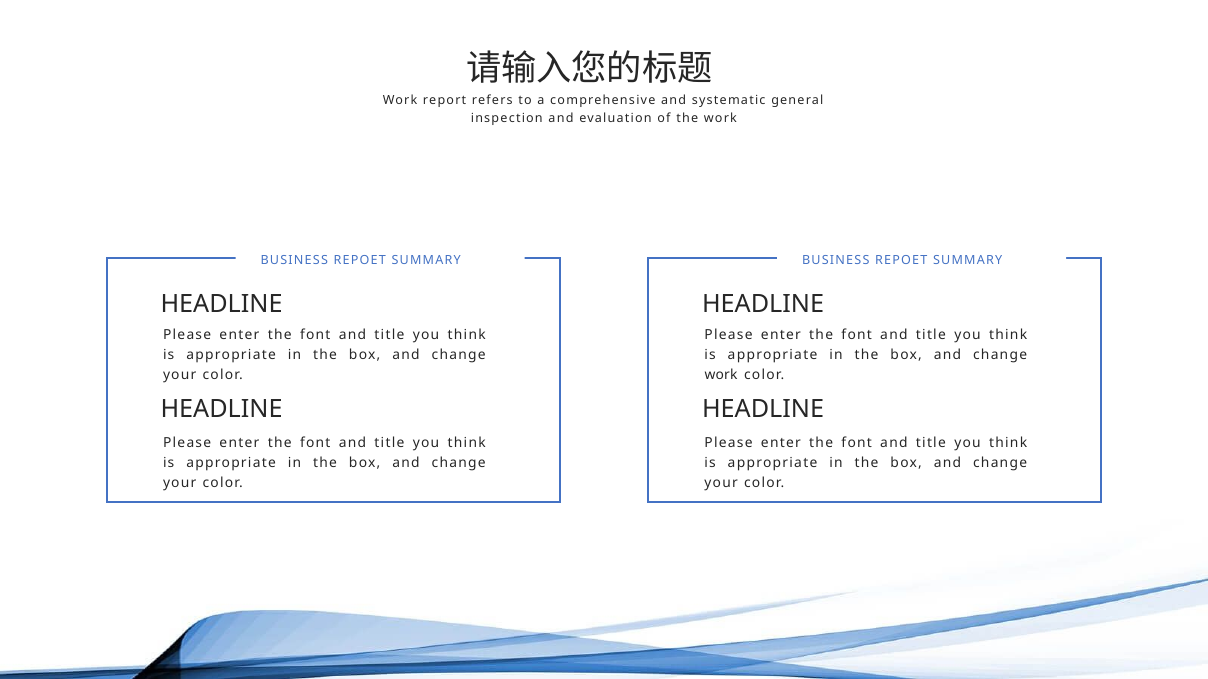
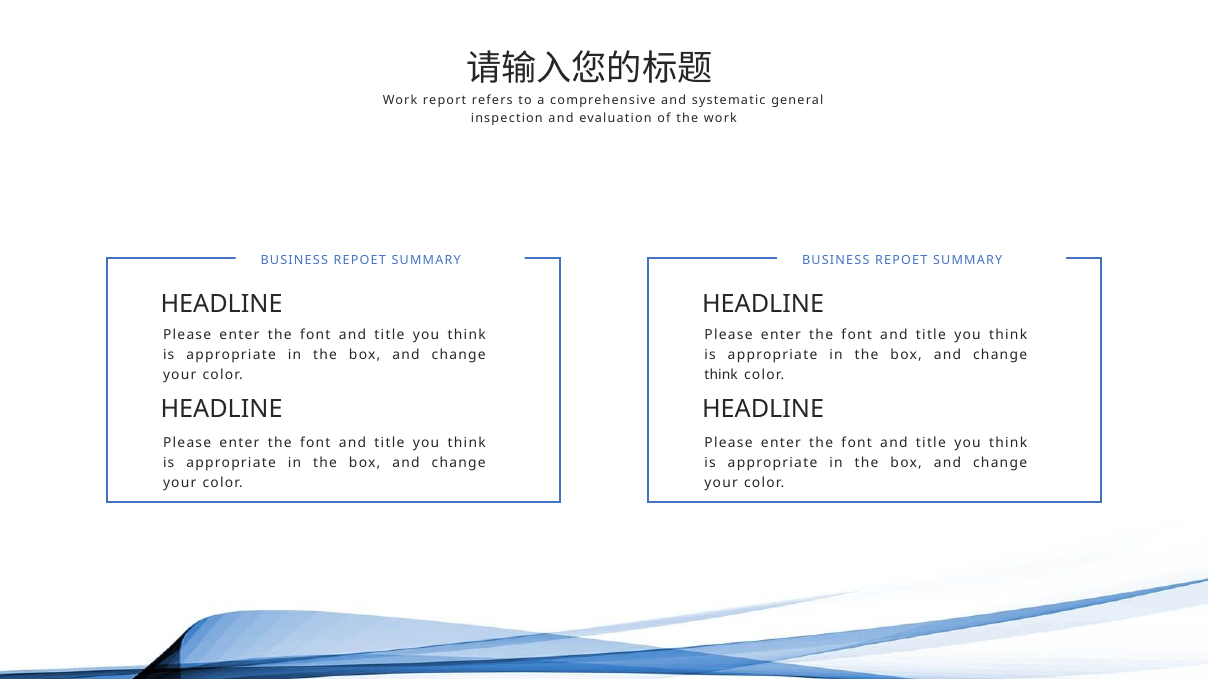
work: work -> think (721, 376)
